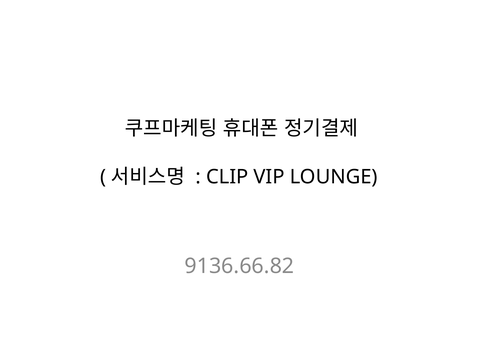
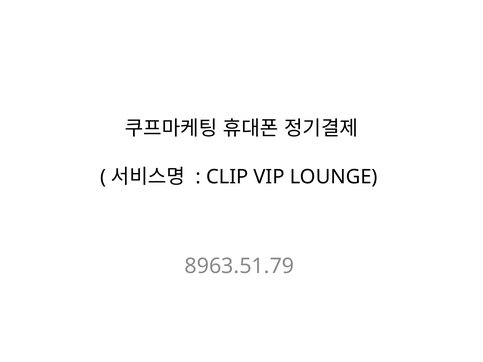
9136.66.82: 9136.66.82 -> 8963.51.79 (239, 266)
